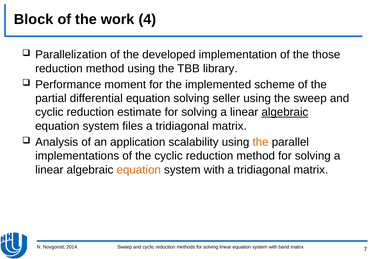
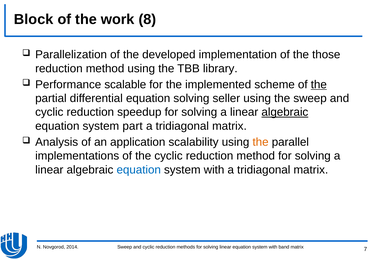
4: 4 -> 8 (147, 20)
moment: moment -> scalable (125, 85)
the underline: none -> present (319, 85)
estimate: estimate -> speedup (139, 112)
files: files -> part (133, 126)
equation colour: orange -> blue (139, 170)
